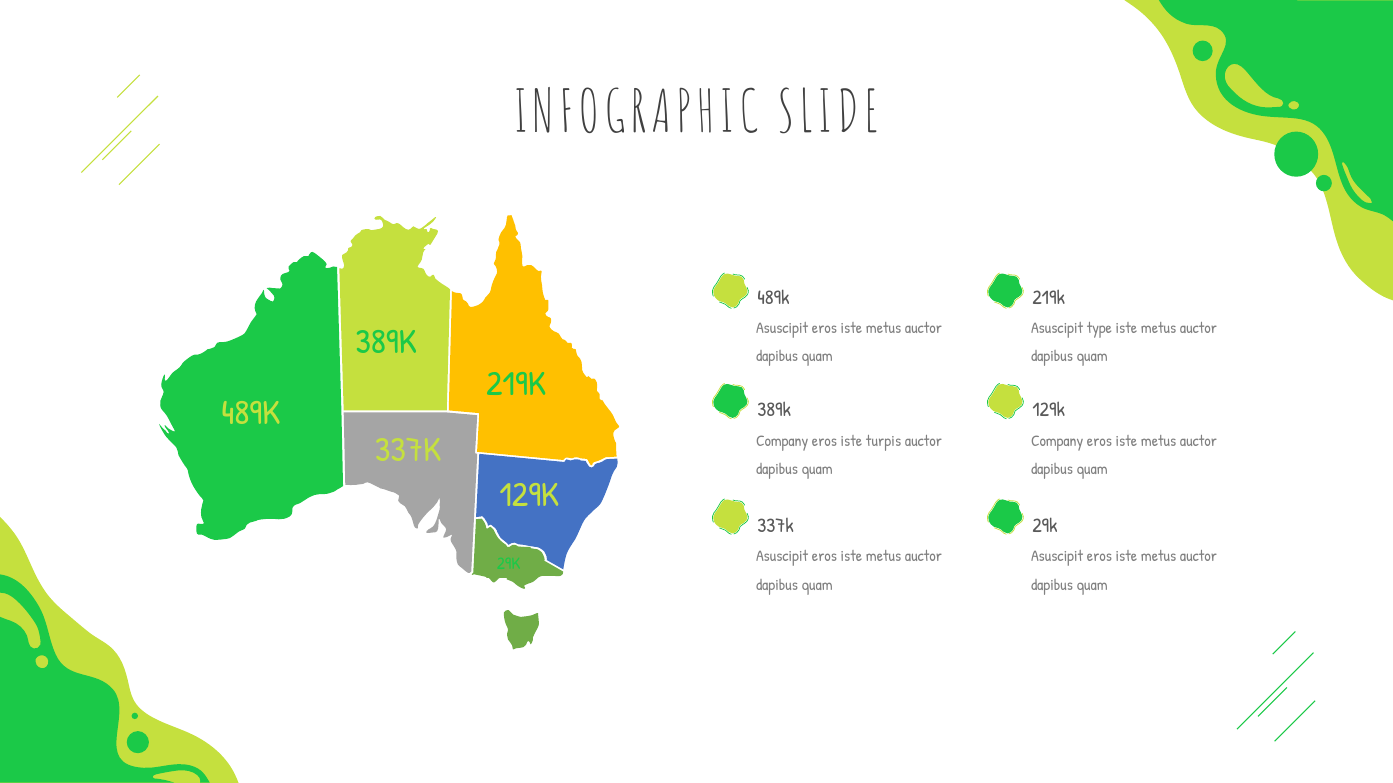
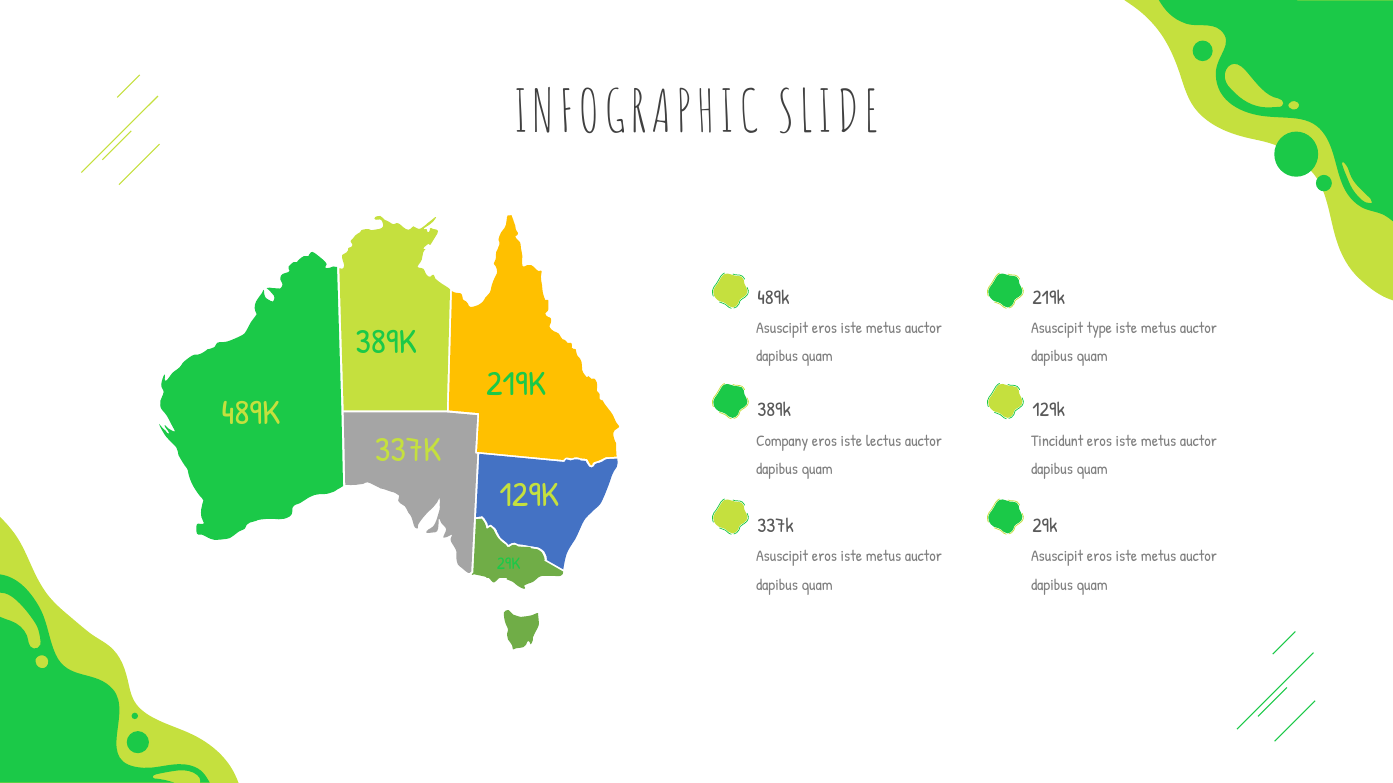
turpis: turpis -> lectus (884, 441)
Company: Company -> Tincidunt (1057, 441)
